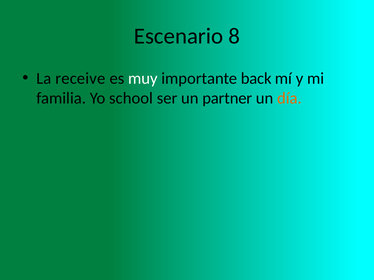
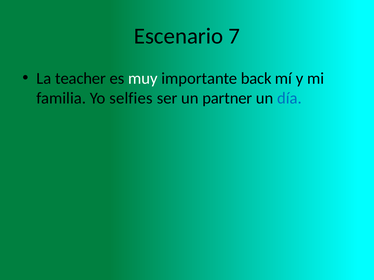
8: 8 -> 7 (234, 36)
receive: receive -> teacher (81, 78)
school: school -> selfies (131, 98)
día colour: orange -> blue (289, 98)
